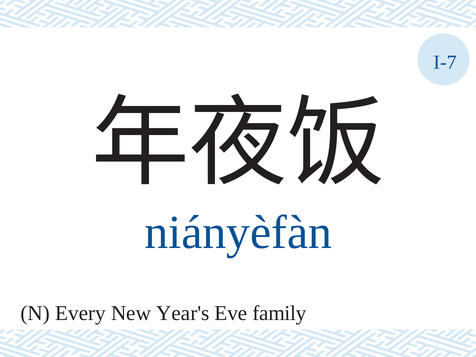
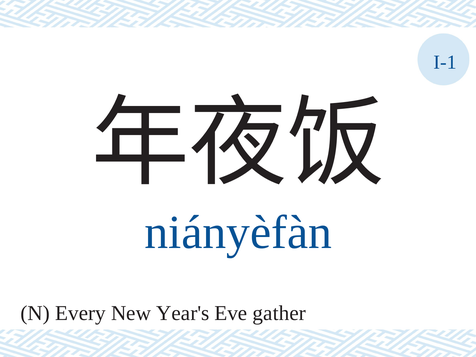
I-7: I-7 -> I-1 (445, 62)
family: family -> gather (279, 313)
